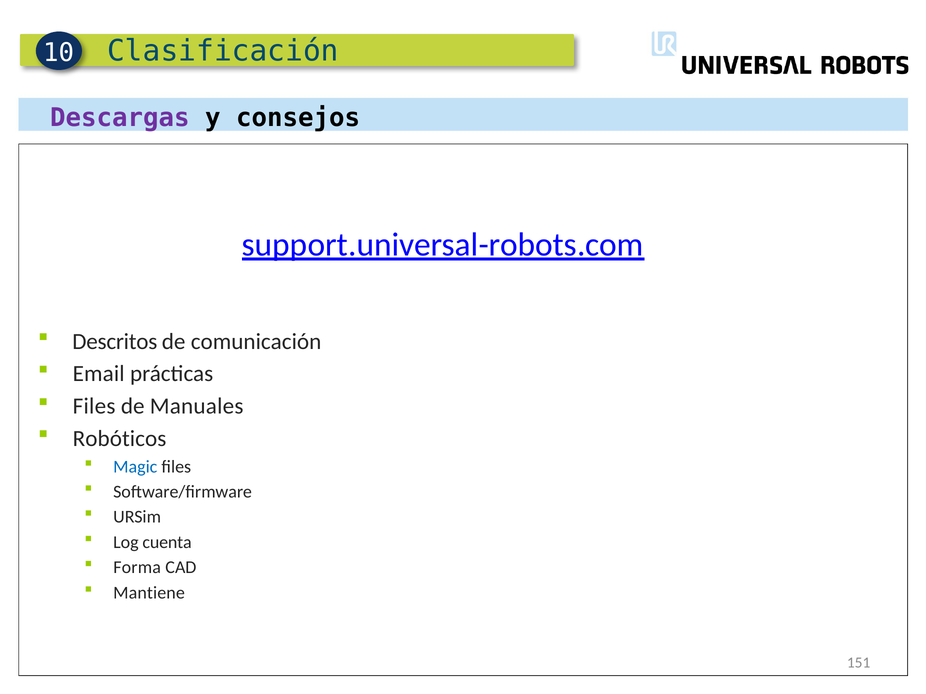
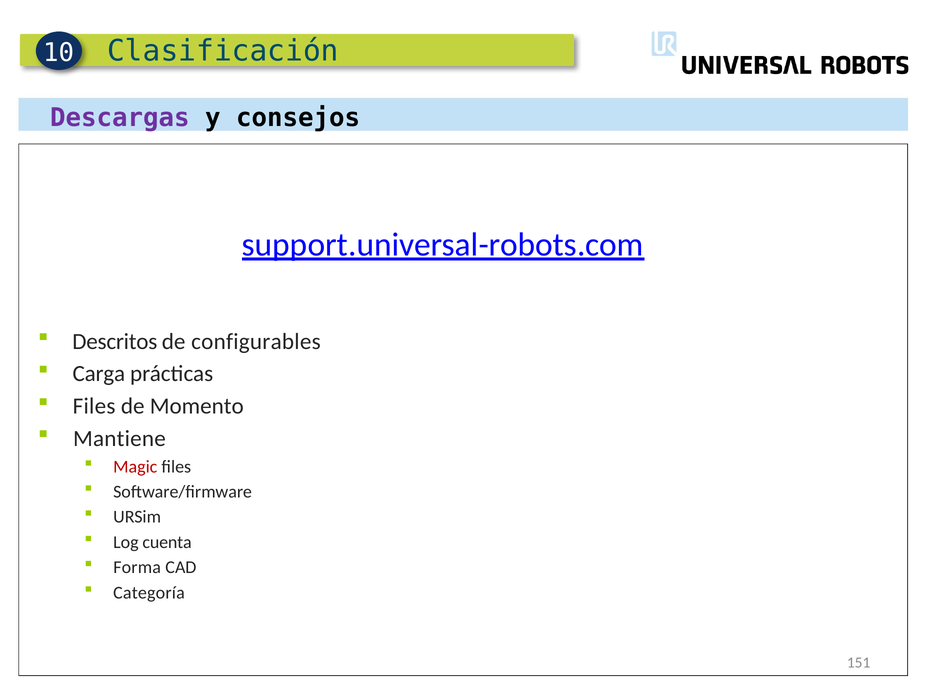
comunicación: comunicación -> configurables (256, 342)
Email: Email -> Carga (99, 374)
Manuales: Manuales -> Momento (197, 407)
Robóticos: Robóticos -> Mantiene (119, 439)
Magic colour: blue -> red (135, 467)
Mantiene: Mantiene -> Categoría (149, 593)
